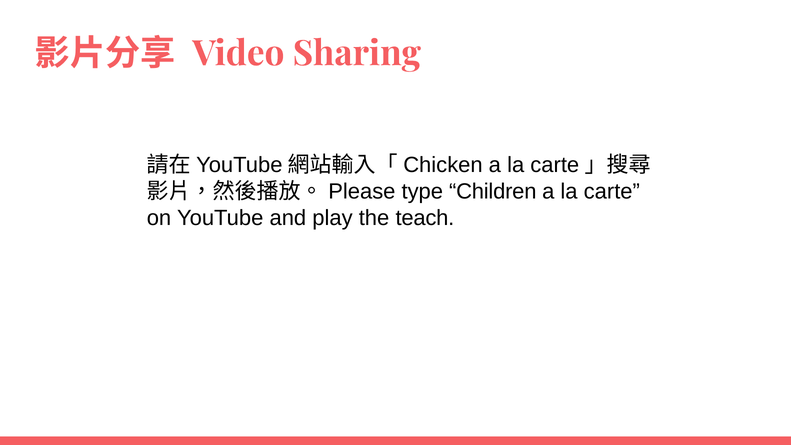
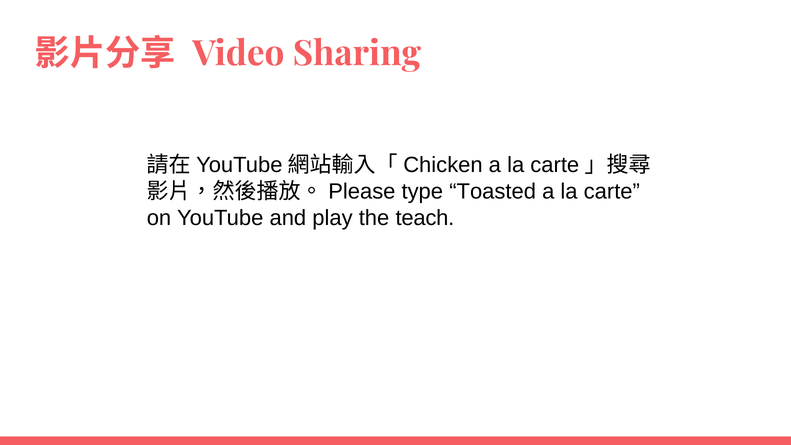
Children: Children -> Toasted (493, 192)
